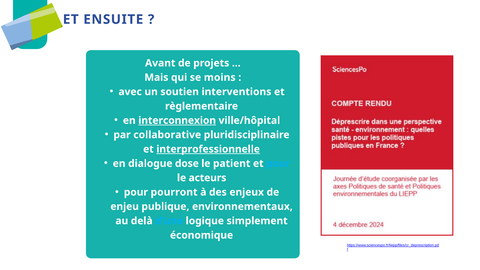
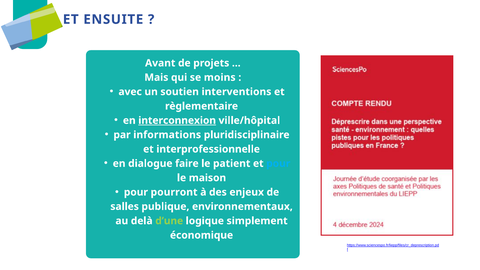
collaborative: collaborative -> informations (167, 135)
interprofessionnelle underline: present -> none (208, 149)
dose: dose -> faire (187, 163)
acteurs: acteurs -> maison (207, 178)
enjeu: enjeu -> salles (125, 207)
d’une colour: light blue -> light green (169, 221)
